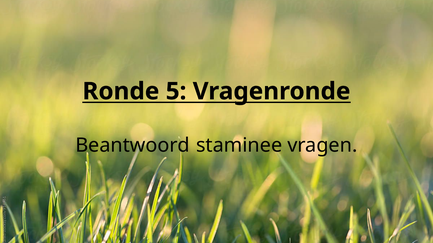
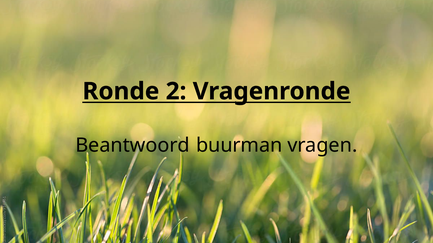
5: 5 -> 2 (176, 91)
staminee: staminee -> buurman (239, 146)
